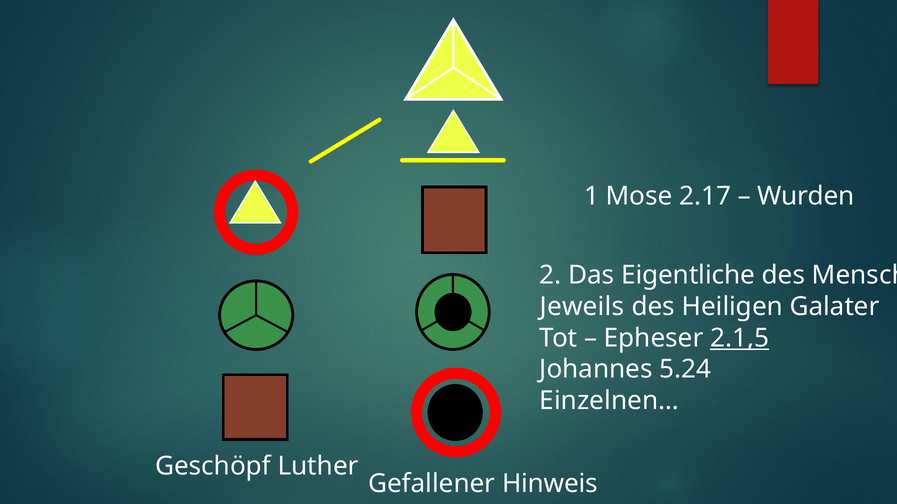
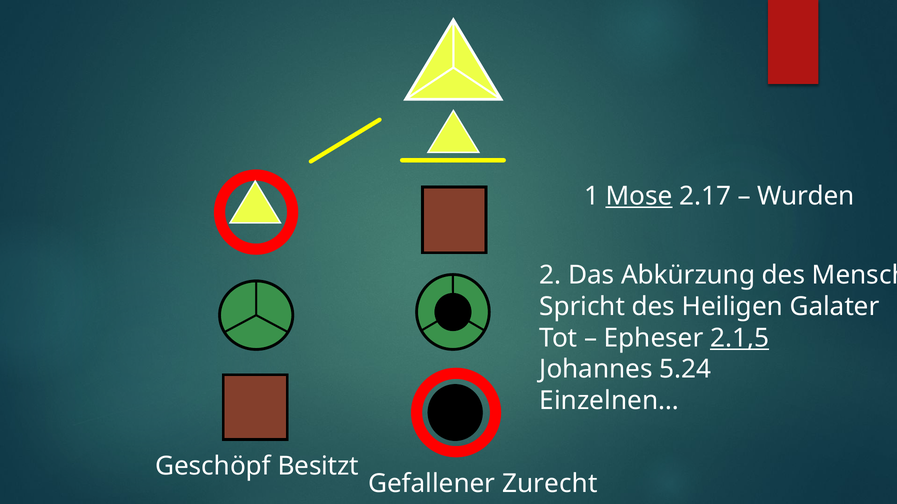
Mose underline: none -> present (639, 196)
Eigentliche: Eigentliche -> Abkürzung (688, 275)
Jeweils: Jeweils -> Spricht (582, 307)
Luther: Luther -> Besitzt (318, 467)
Hinweis: Hinweis -> Zurecht (550, 484)
